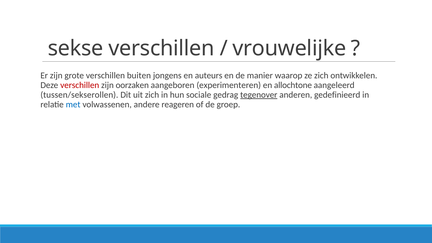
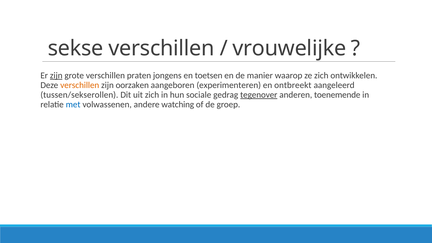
zijn underline: none -> present (56, 75)
buiten: buiten -> praten (139, 75)
auteurs: auteurs -> toetsen (209, 75)
verschillen colour: red -> orange (80, 85)
allochtone: allochtone -> ontbreekt (293, 85)
gedefinieerd: gedefinieerd -> toenemende (337, 95)
reageren: reageren -> watching (178, 105)
